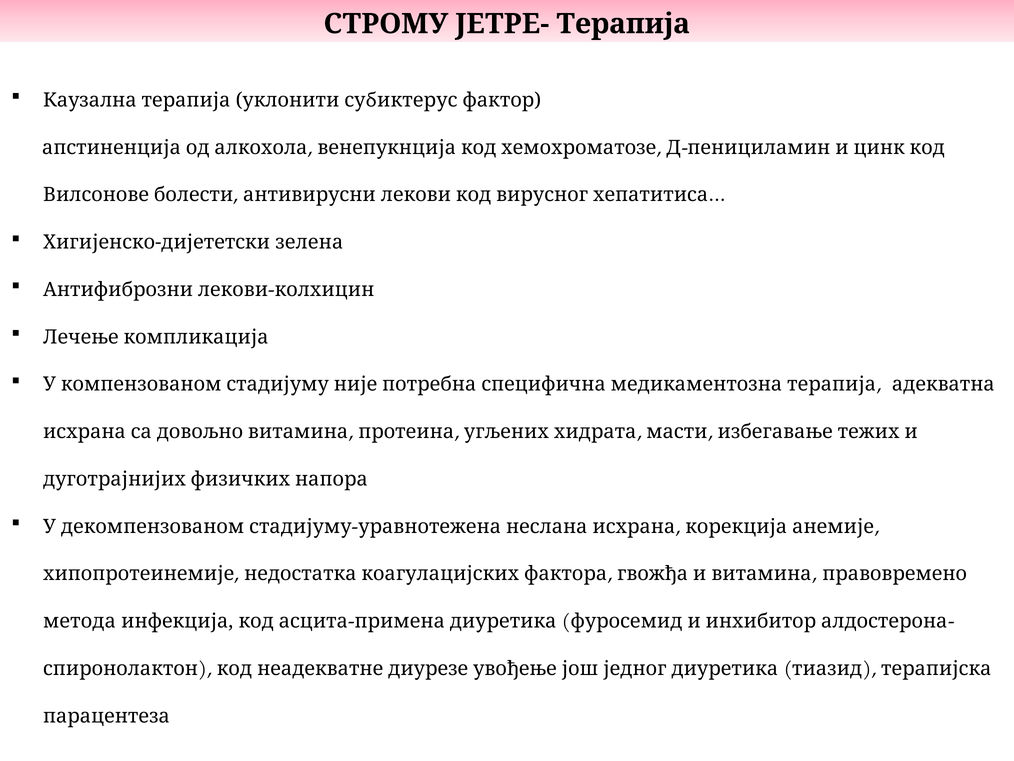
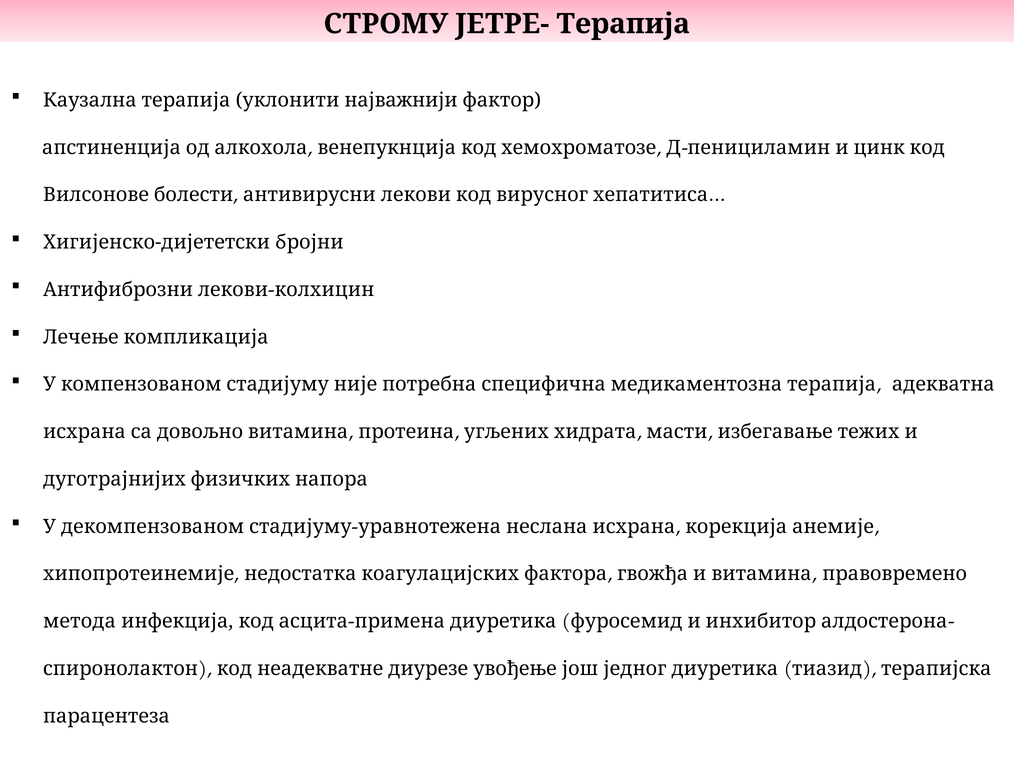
субиктерус: субиктерус -> најважнији (401, 100)
зелена: зелена -> бројни (309, 242)
